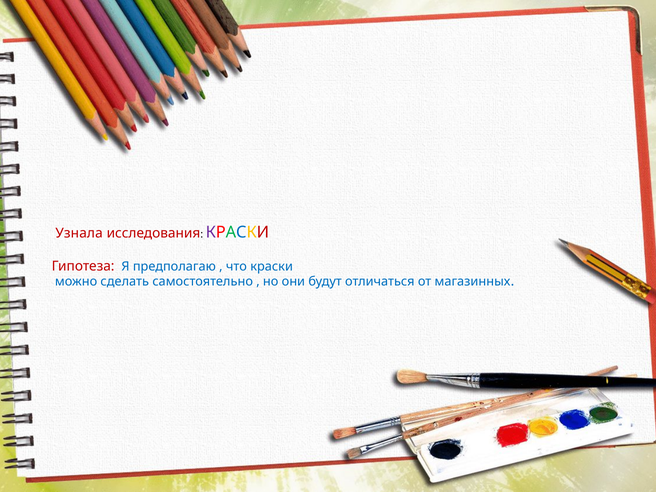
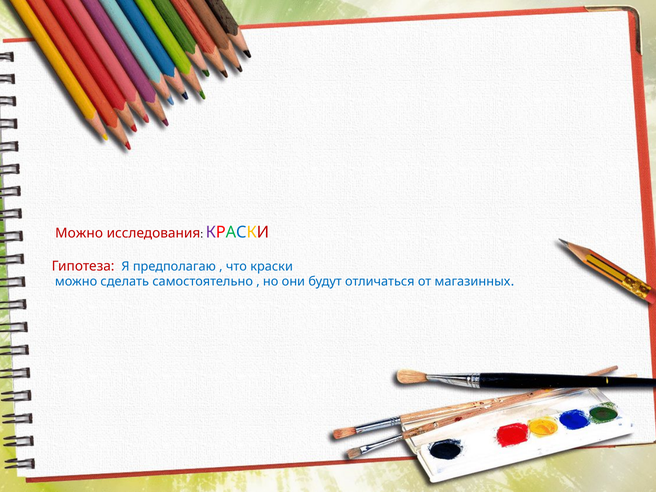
Узнала: Узнала -> Можно (79, 233)
